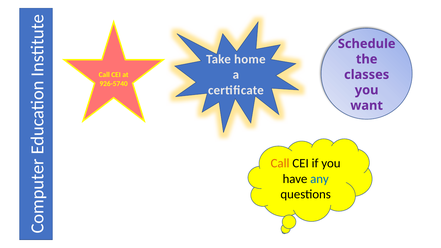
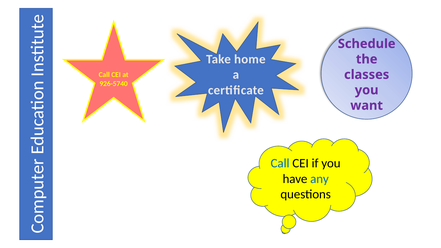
Call colour: orange -> blue (280, 163)
